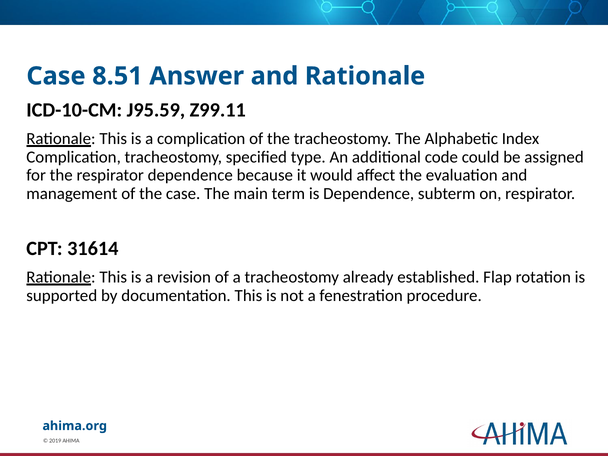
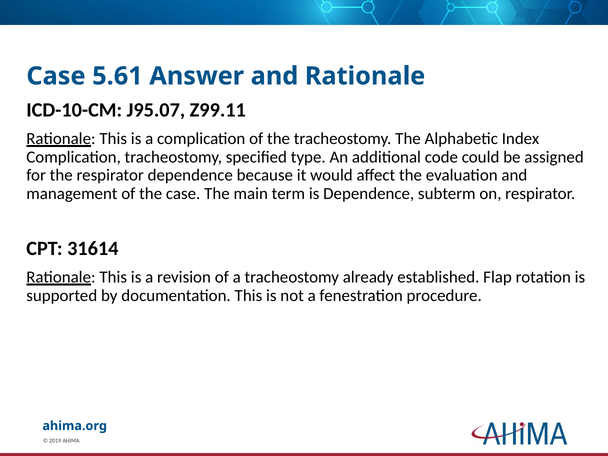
8.51: 8.51 -> 5.61 (117, 76)
J95.59: J95.59 -> J95.07 (156, 110)
